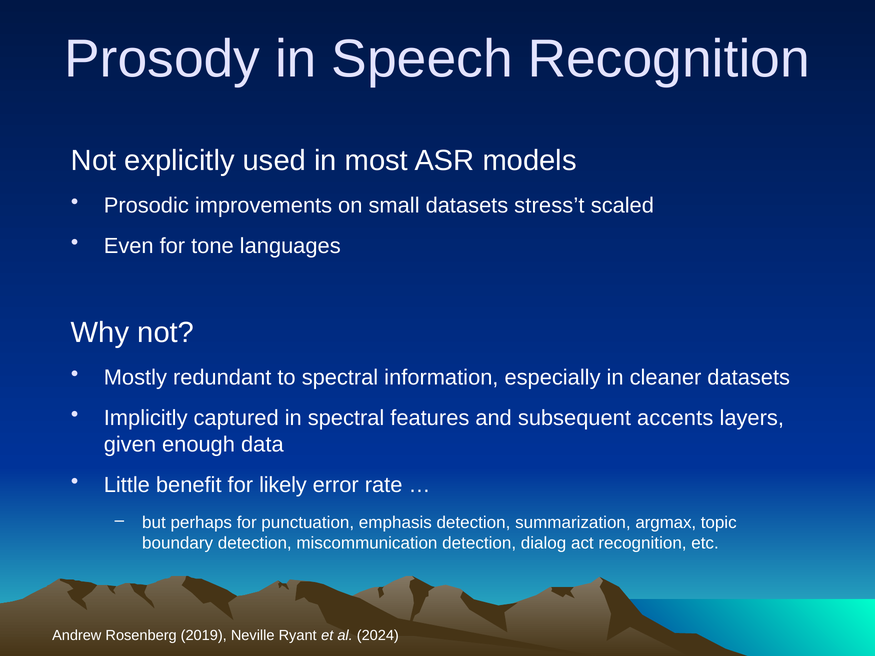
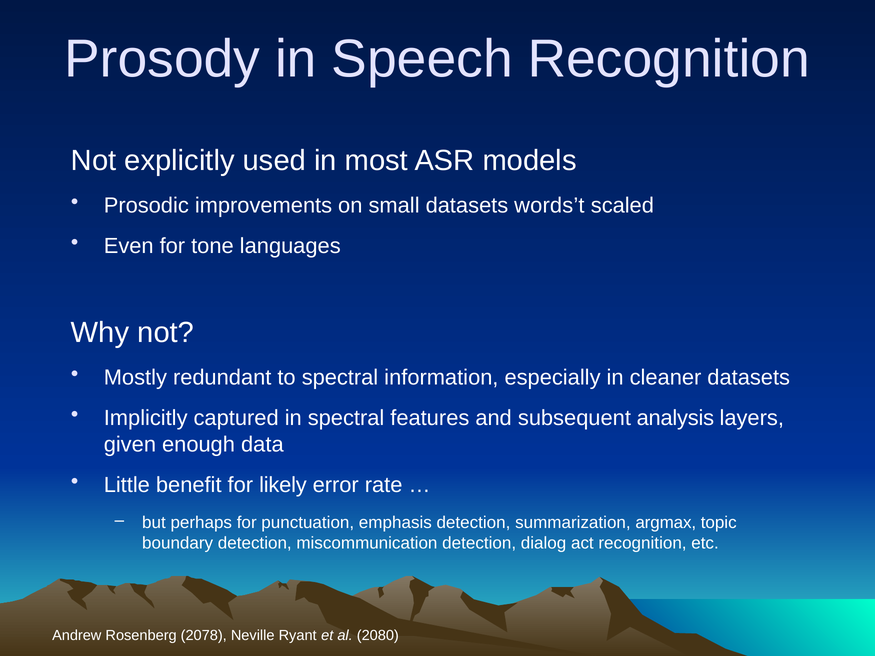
stress’t: stress’t -> words’t (549, 206)
accents: accents -> analysis (675, 418)
2019: 2019 -> 2078 (204, 636)
2024: 2024 -> 2080 (378, 636)
